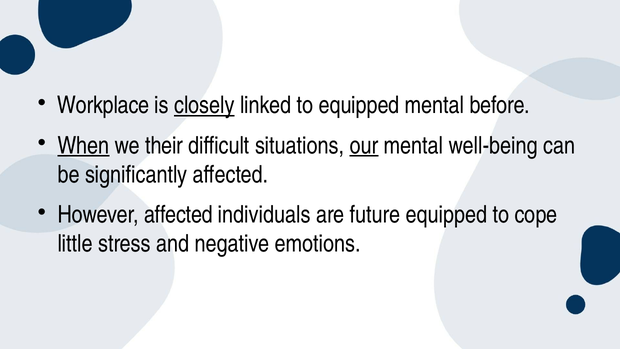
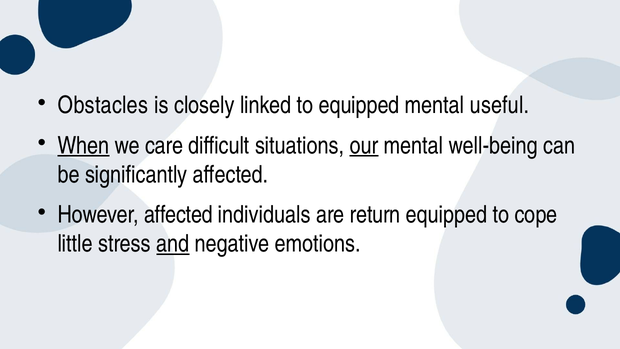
Workplace: Workplace -> Obstacles (103, 105)
closely underline: present -> none (204, 105)
before: before -> useful (500, 105)
their: their -> care (164, 145)
future: future -> return (375, 215)
and underline: none -> present (173, 244)
